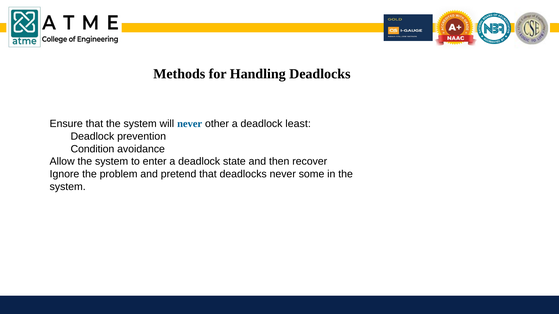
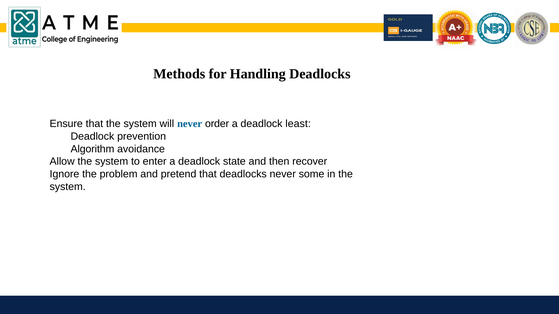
other: other -> order (217, 124)
Condition: Condition -> Algorithm (92, 149)
